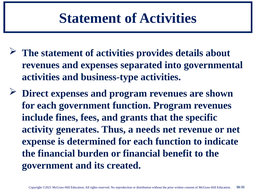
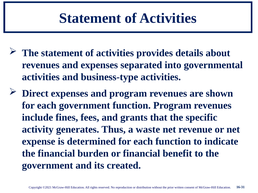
needs: needs -> waste (148, 130)
